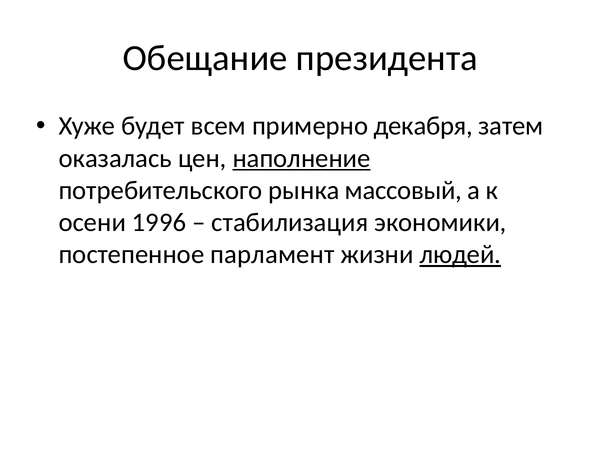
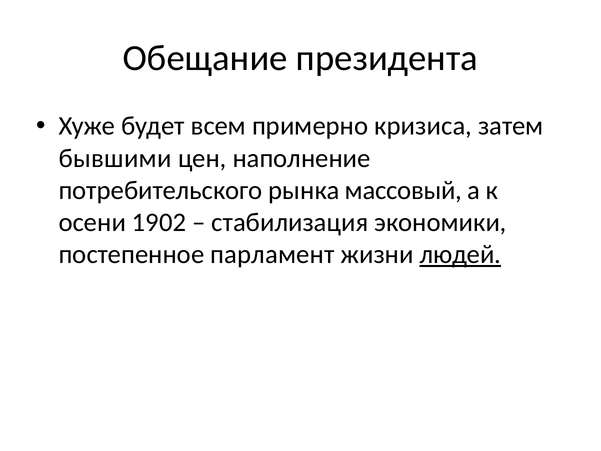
декабря: декабря -> кризиса (423, 126)
оказалась: оказалась -> бывшими (115, 158)
наполнение underline: present -> none (302, 158)
1996: 1996 -> 1902 (159, 222)
